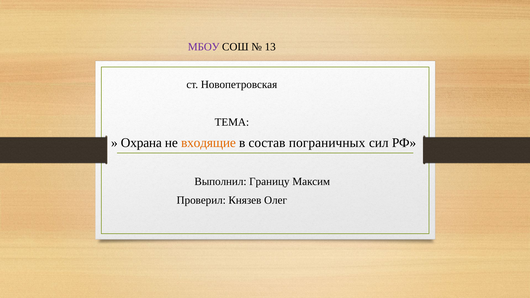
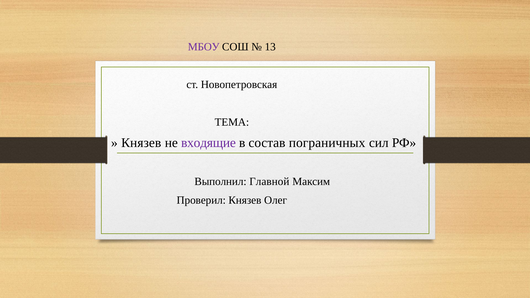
Охрана: Охрана -> Князев (141, 143)
входящие colour: orange -> purple (208, 143)
Границу: Границу -> Главной (269, 182)
